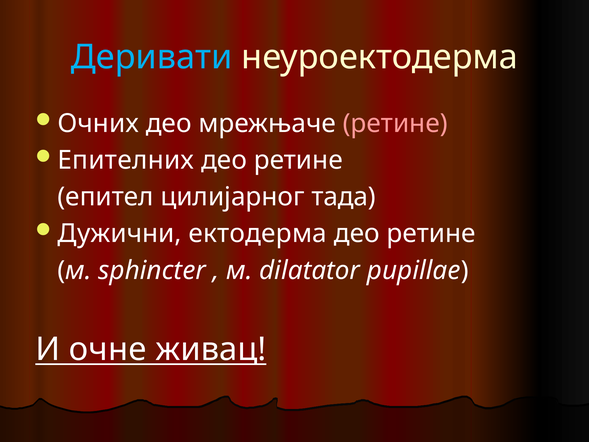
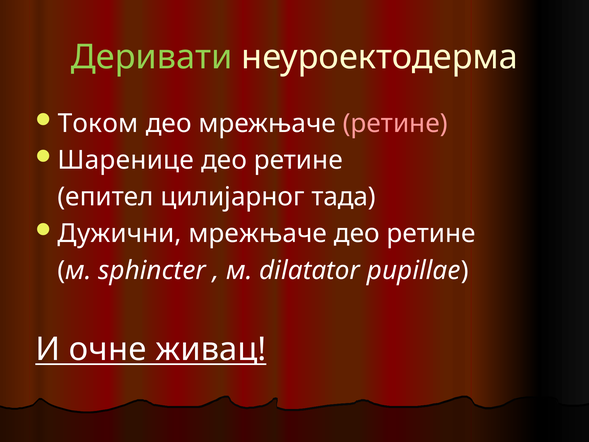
Деривати colour: light blue -> light green (152, 57)
Очних: Очних -> Током (98, 124)
Епителних: Епителних -> Шаренице (126, 160)
Дужични ектодерма: ектодерма -> мрежњаче (258, 234)
